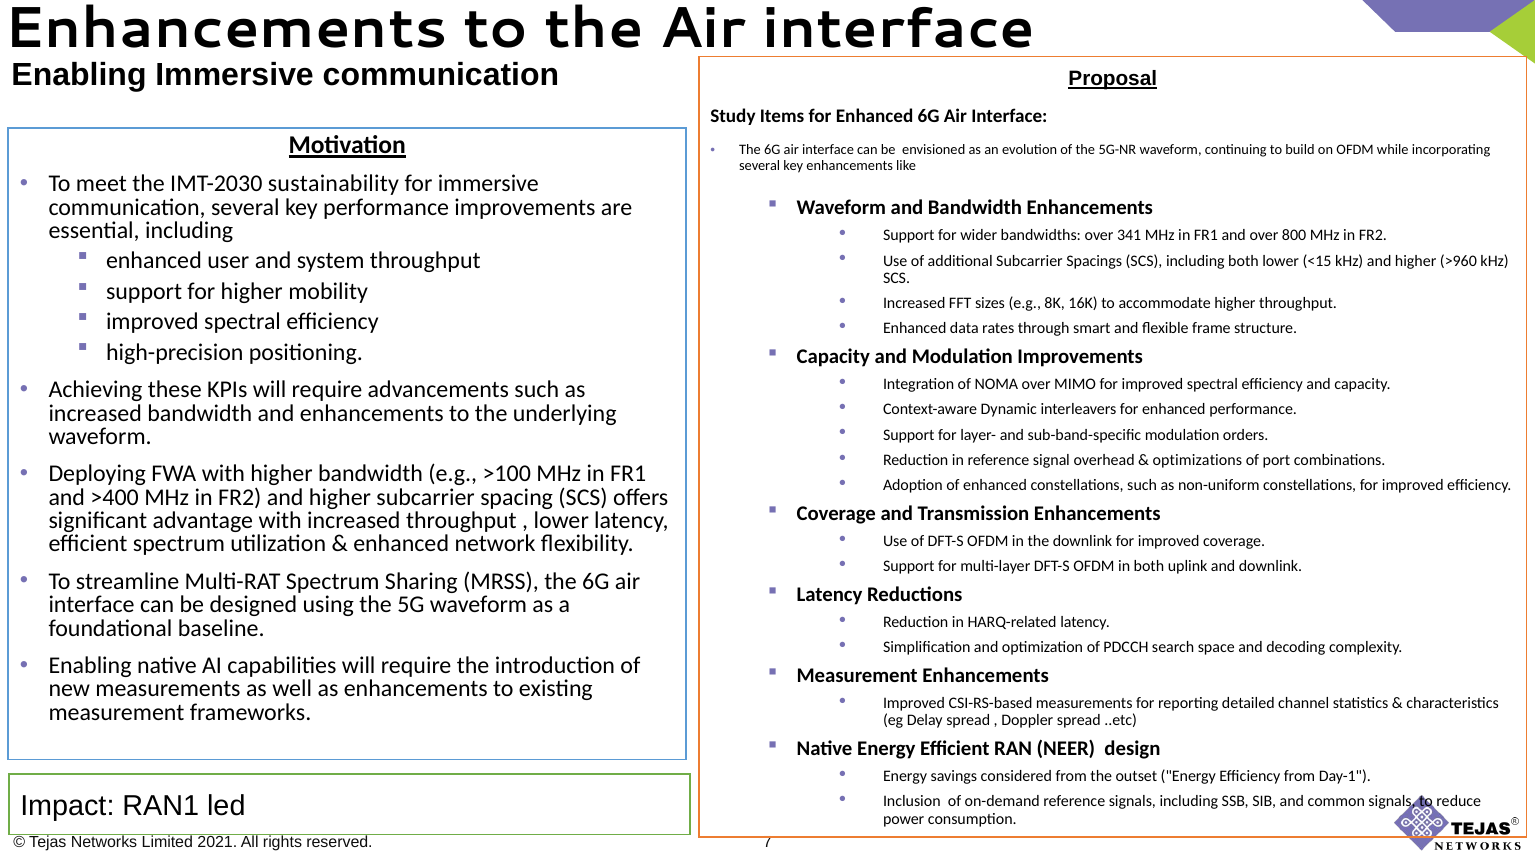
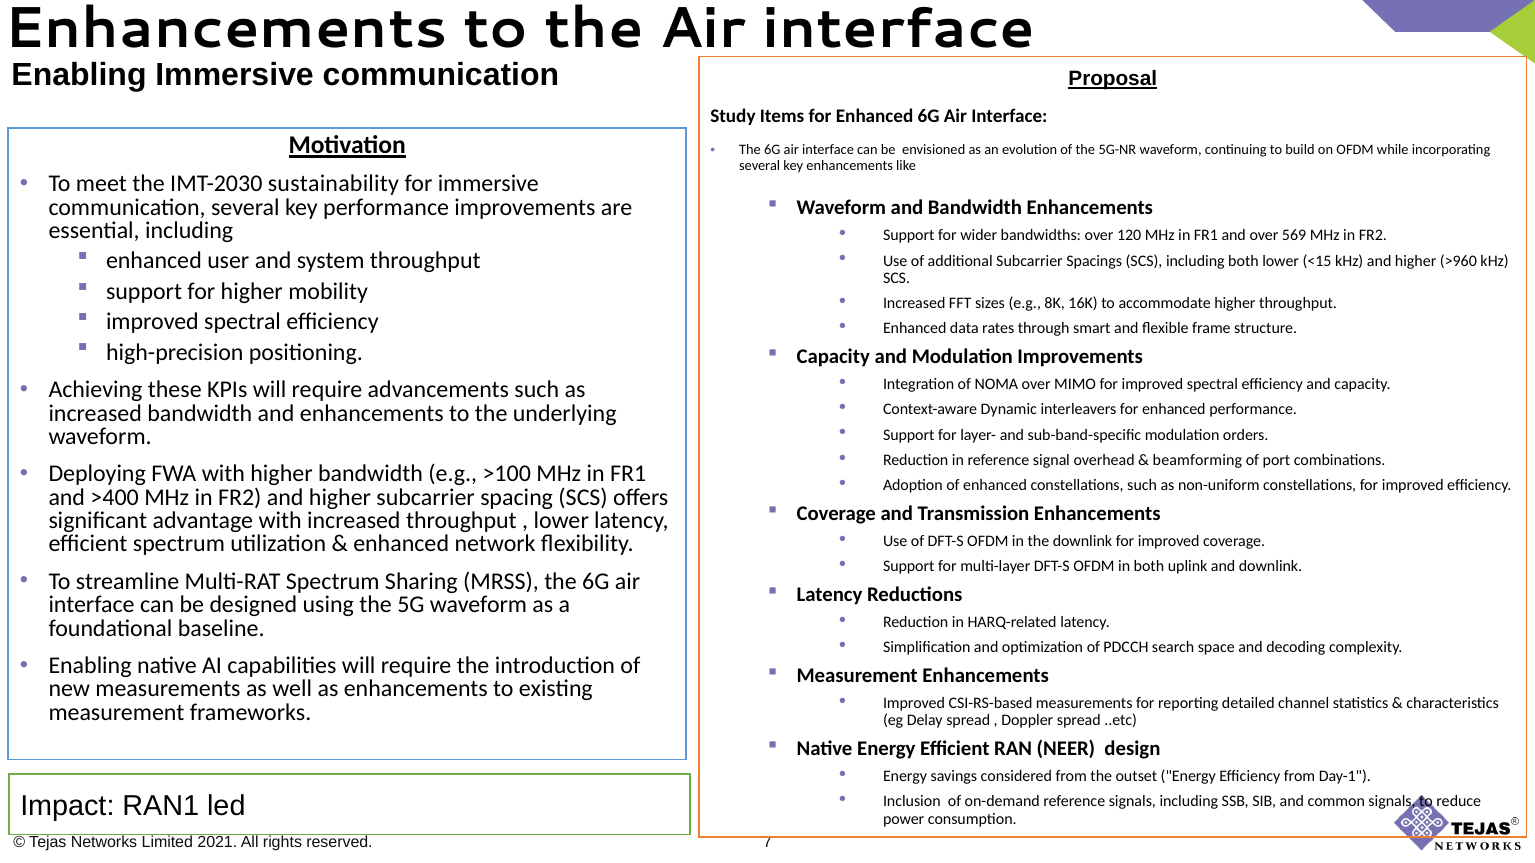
341: 341 -> 120 (1129, 236)
800: 800 -> 569 (1294, 236)
optimizations: optimizations -> beamforming (1197, 460)
